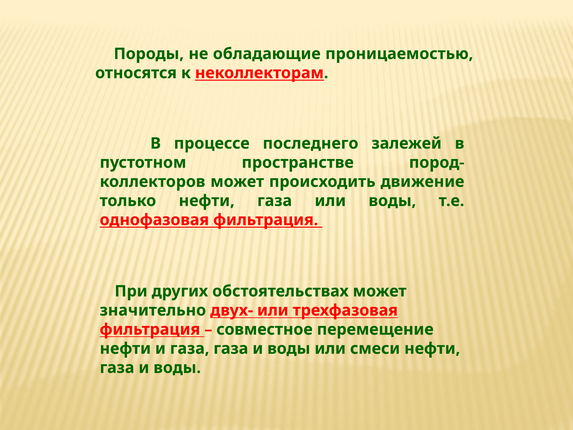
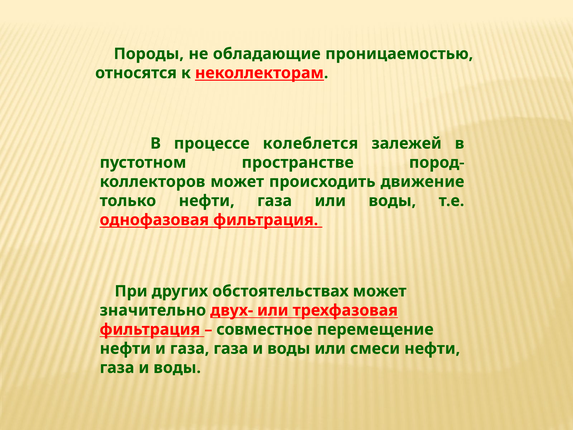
последнего: последнего -> колеблется (310, 143)
